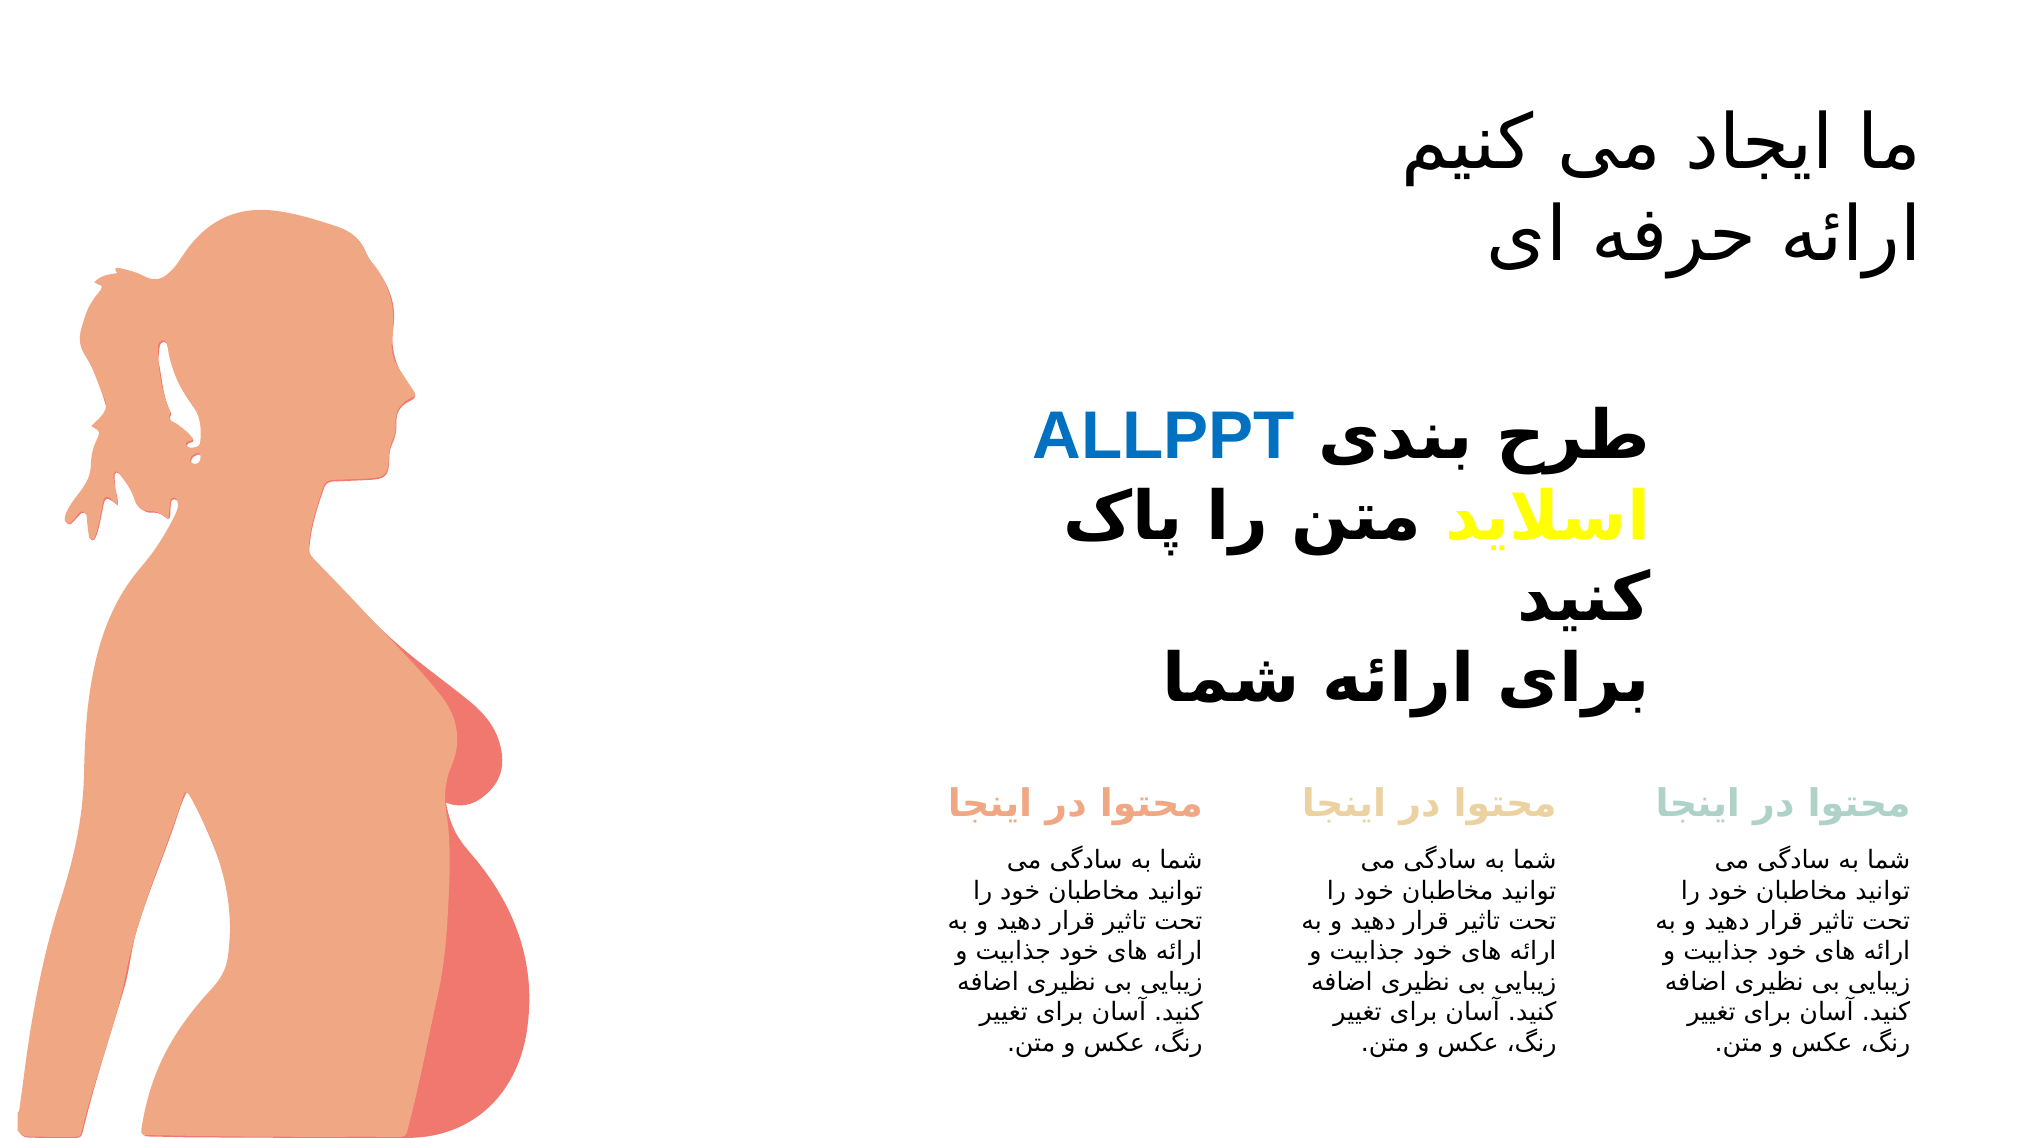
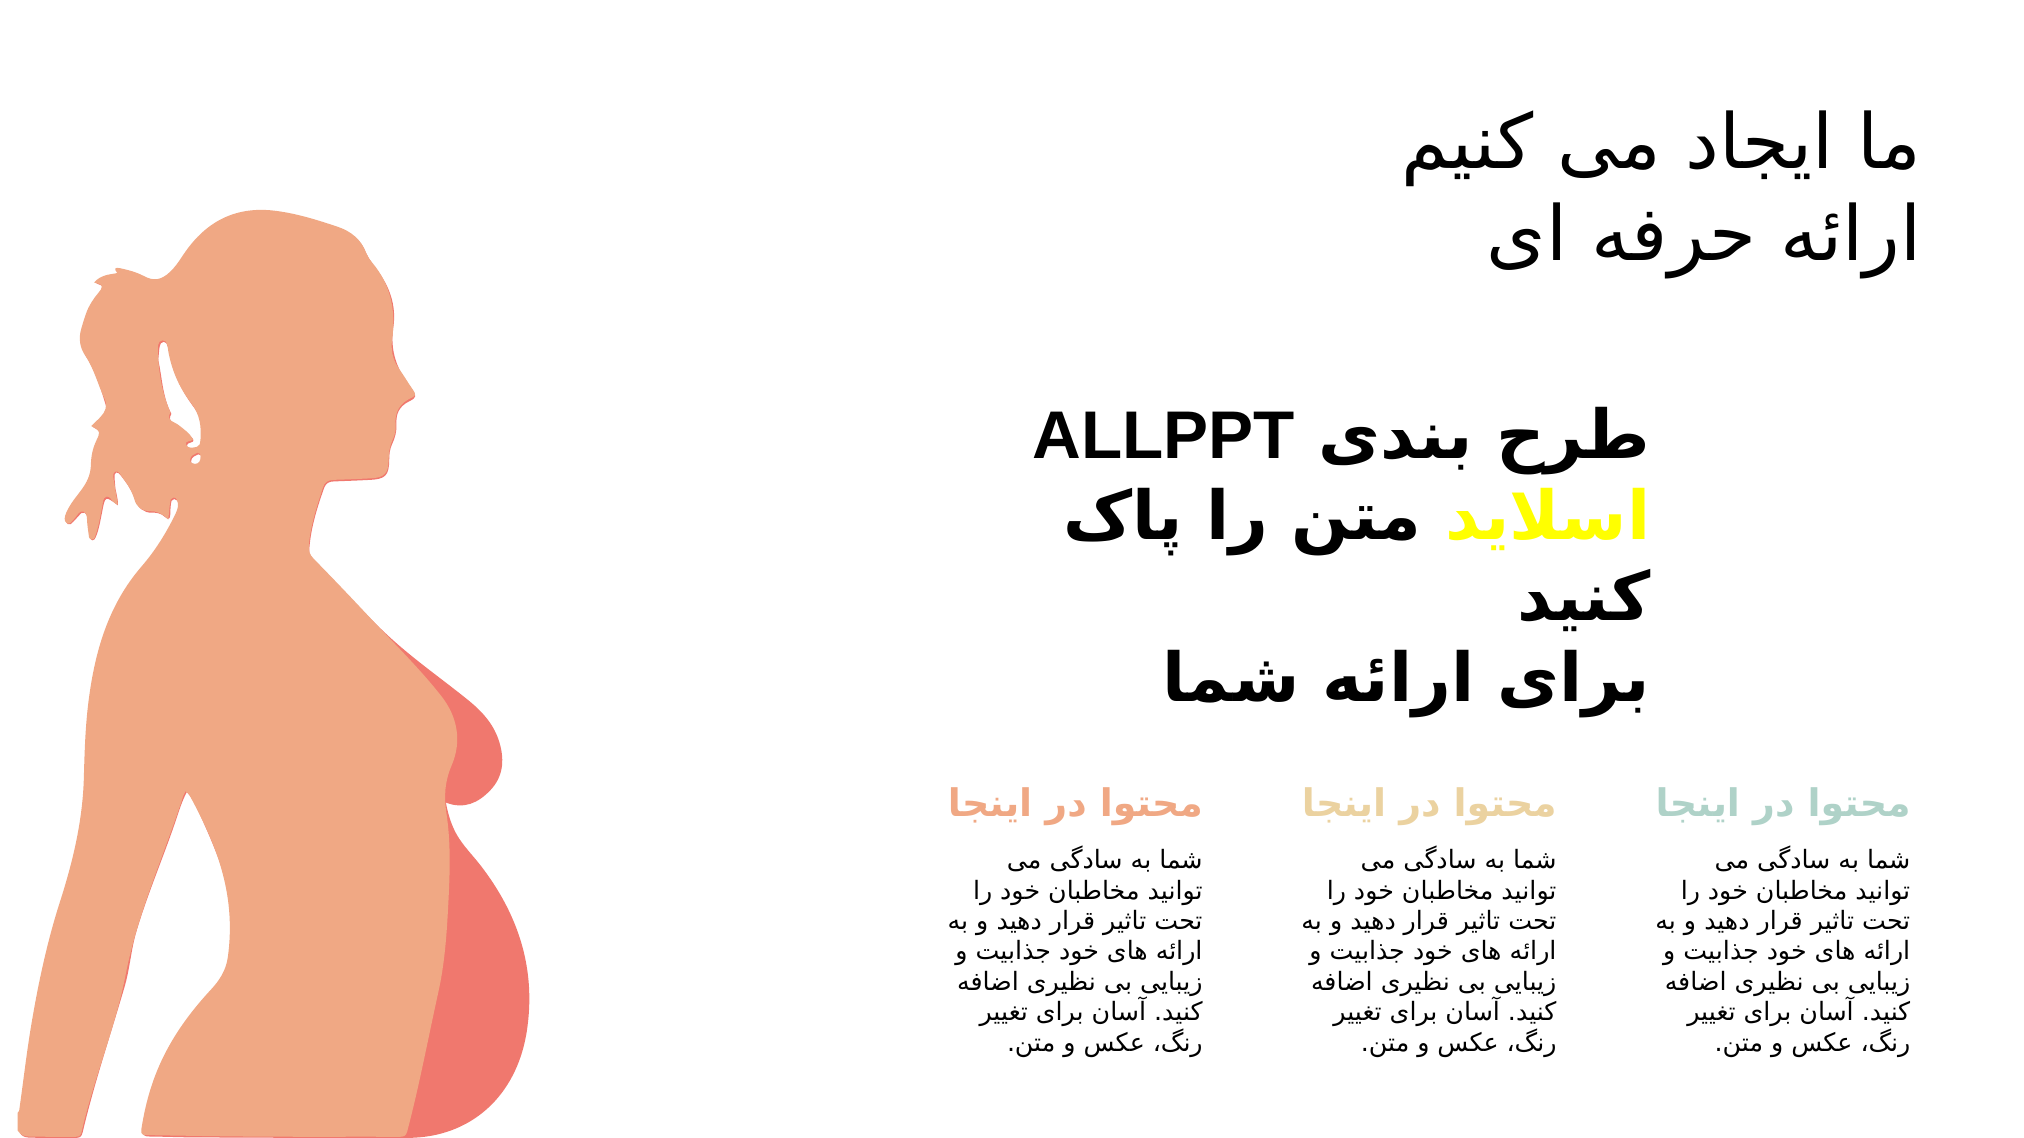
ALLPPT colour: blue -> black (1164, 436)
